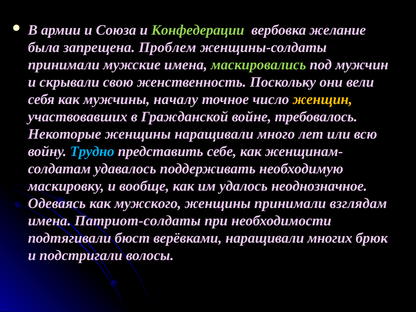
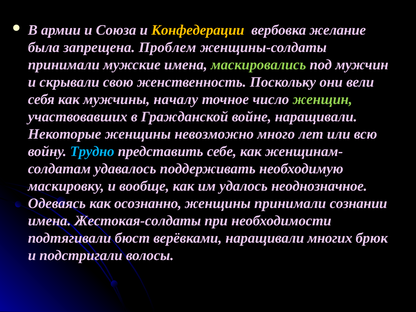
Конфедерации colour: light green -> yellow (198, 30)
женщин colour: yellow -> light green (323, 99)
войне требовалось: требовалось -> наращивали (316, 117)
женщины наращивали: наращивали -> невозможно (214, 134)
мужского: мужского -> осознанно (148, 203)
взглядам: взглядам -> сознании (358, 203)
Патриот-солдаты: Патриот-солдаты -> Жестокая-солдаты (138, 221)
